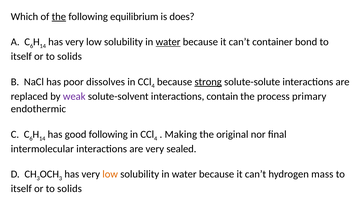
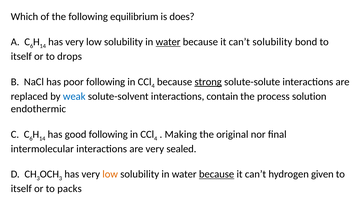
the underline: present -> none (59, 17)
can’t container: container -> solubility (272, 42)
solids: solids -> drops (70, 56)
poor dissolves: dissolves -> following (106, 82)
weak colour: purple -> blue (74, 96)
primary: primary -> solution (309, 96)
because underline: none -> present (217, 174)
mass: mass -> given (322, 174)
solids: solids -> packs (70, 189)
